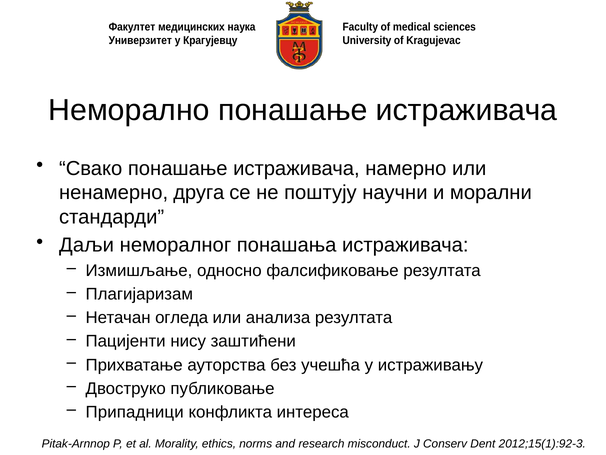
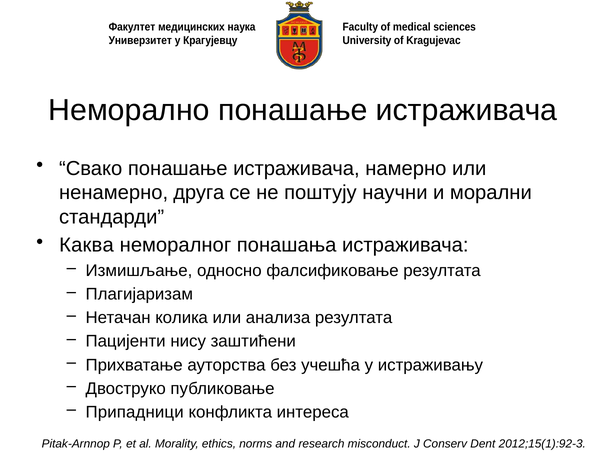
Даљи: Даљи -> Каква (86, 245)
огледа: огледа -> колика (182, 317)
